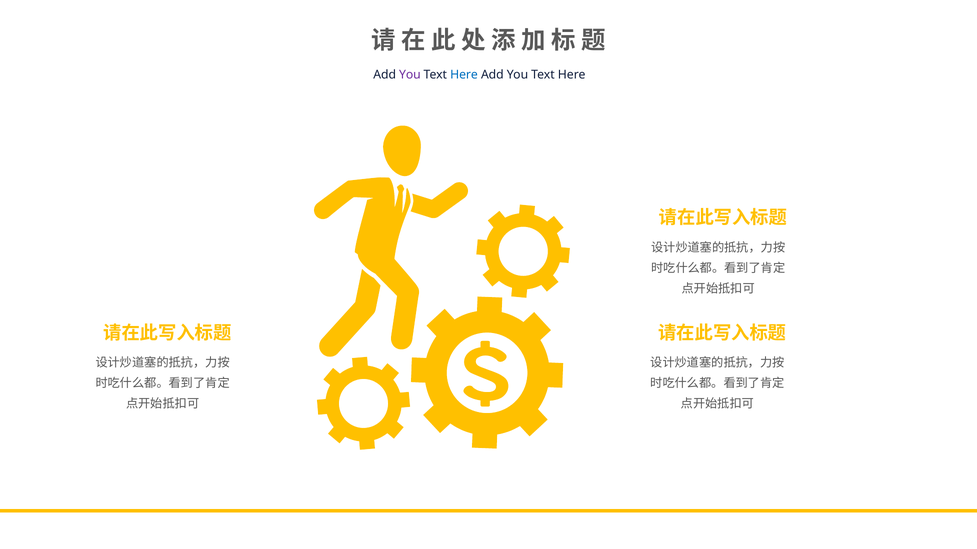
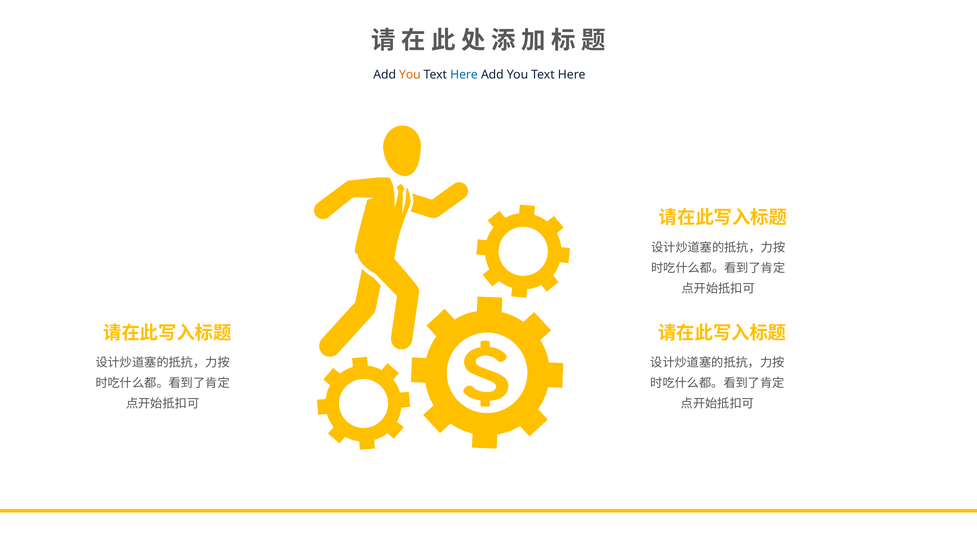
You colour: purple -> orange (410, 75)
